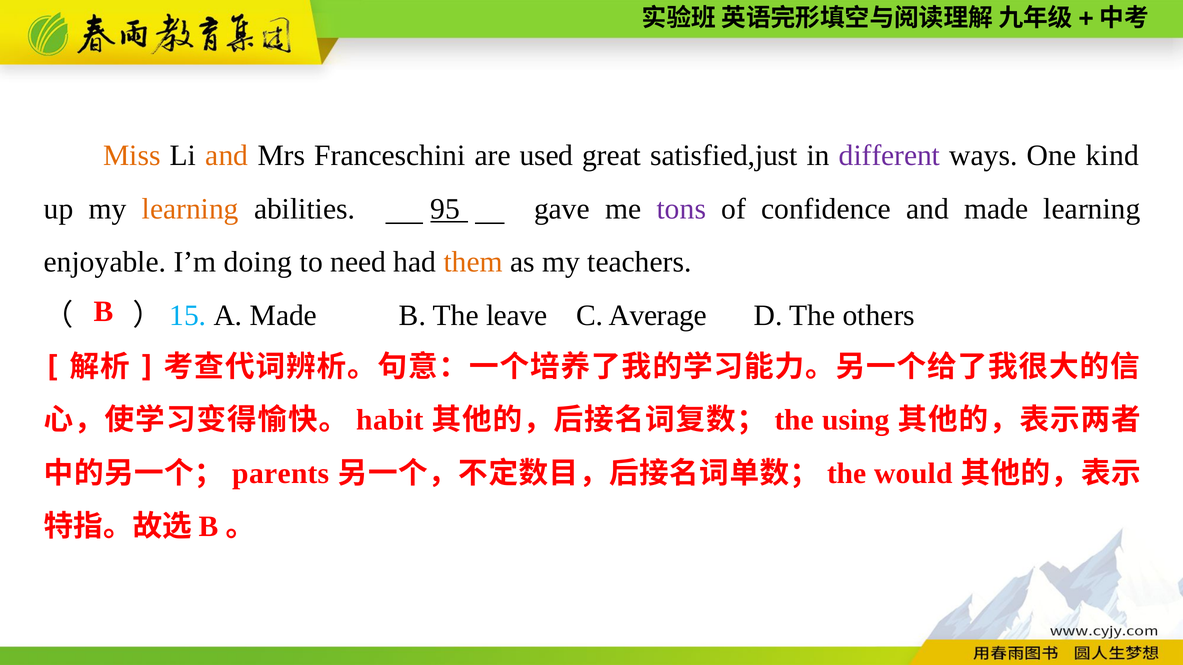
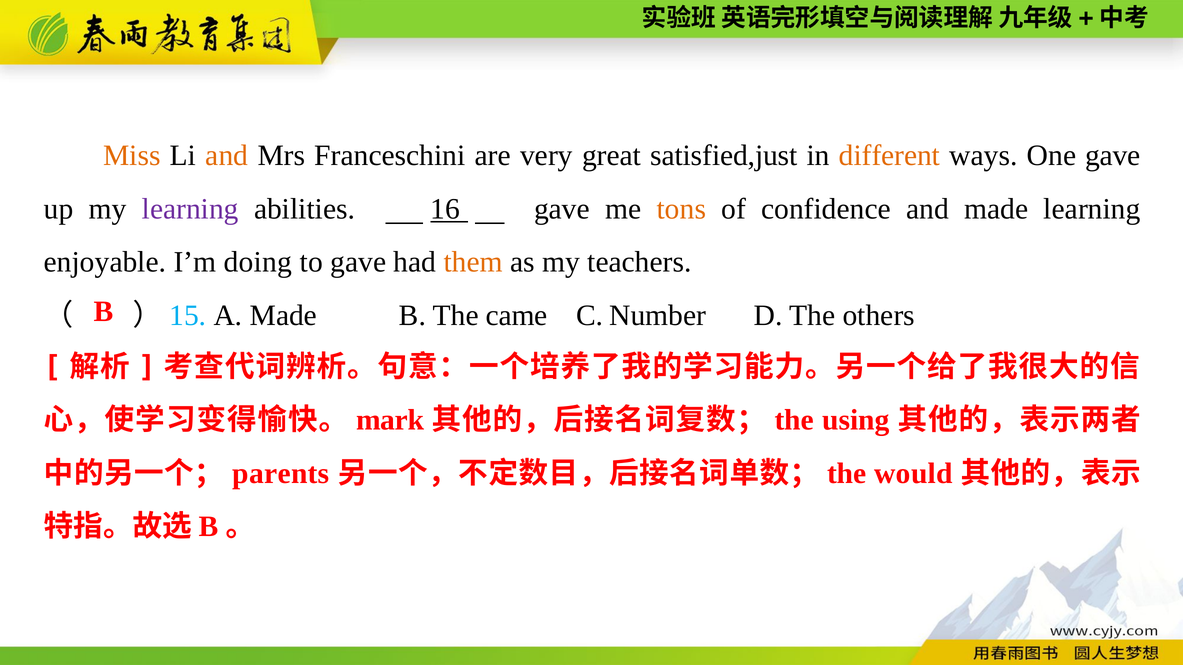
used: used -> very (546, 156)
different colour: purple -> orange (890, 156)
One kind: kind -> gave (1113, 156)
learning colour: orange -> purple (190, 209)
95: 95 -> 16 (445, 209)
tons colour: purple -> orange (681, 209)
to need: need -> gave (358, 262)
leave: leave -> came (517, 316)
Average: Average -> Number (658, 316)
habit: habit -> mark (390, 420)
